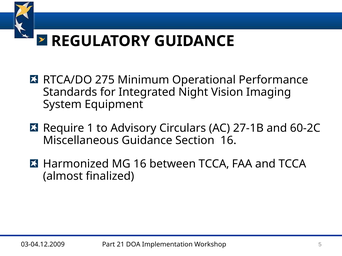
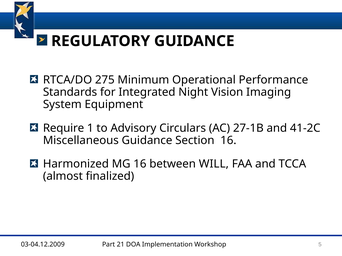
60-2C: 60-2C -> 41-2C (305, 128)
between TCCA: TCCA -> WILL (214, 164)
